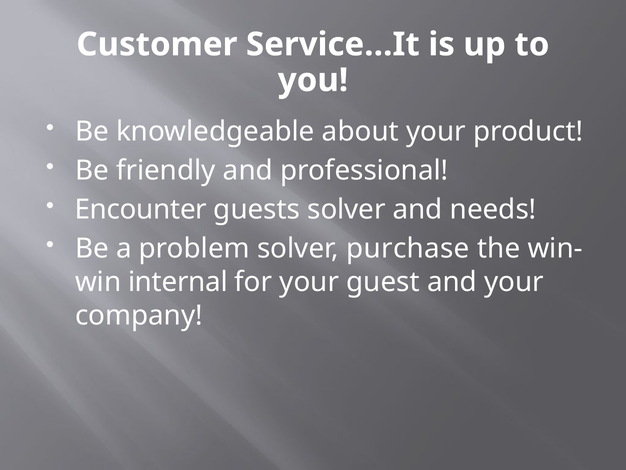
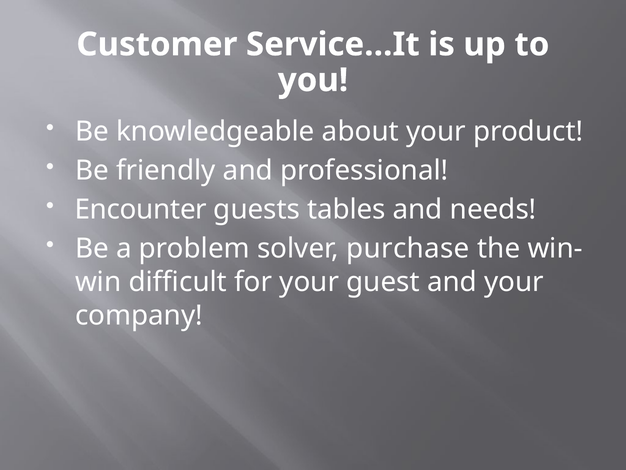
guests solver: solver -> tables (346, 209)
internal: internal -> difficult (178, 282)
